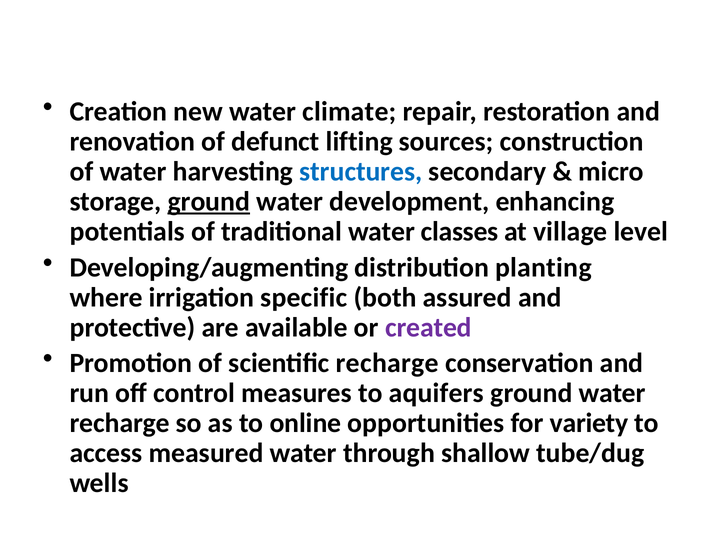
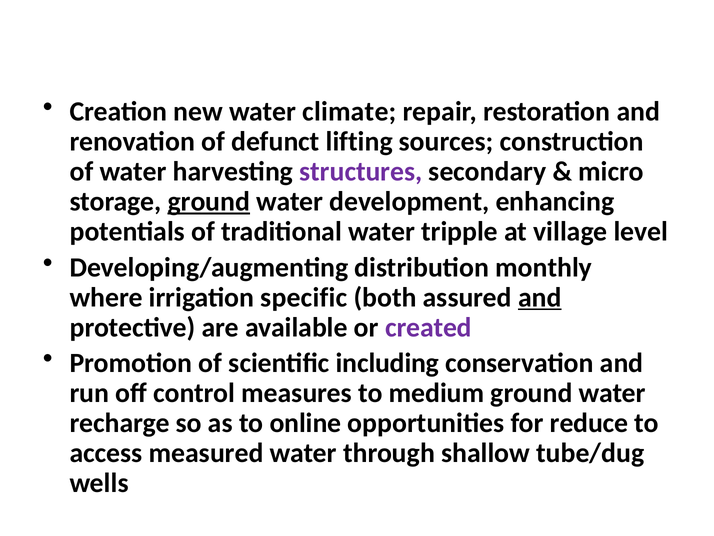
structures colour: blue -> purple (361, 171)
classes: classes -> tripple (460, 231)
planting: planting -> monthly (544, 267)
and underline: none -> present (540, 297)
scientific recharge: recharge -> including (387, 363)
aquifers: aquifers -> medium (436, 393)
variety: variety -> reduce (589, 423)
